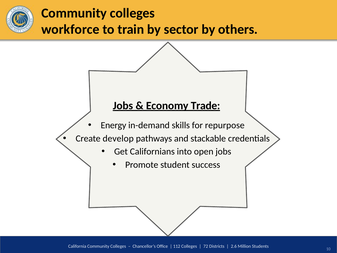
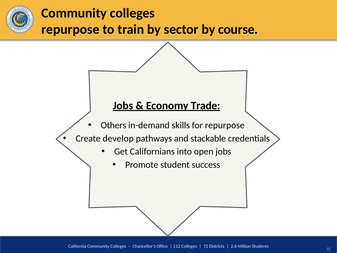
workforce: workforce -> repurpose (70, 29)
others: others -> course (238, 29)
Energy: Energy -> Others (113, 125)
